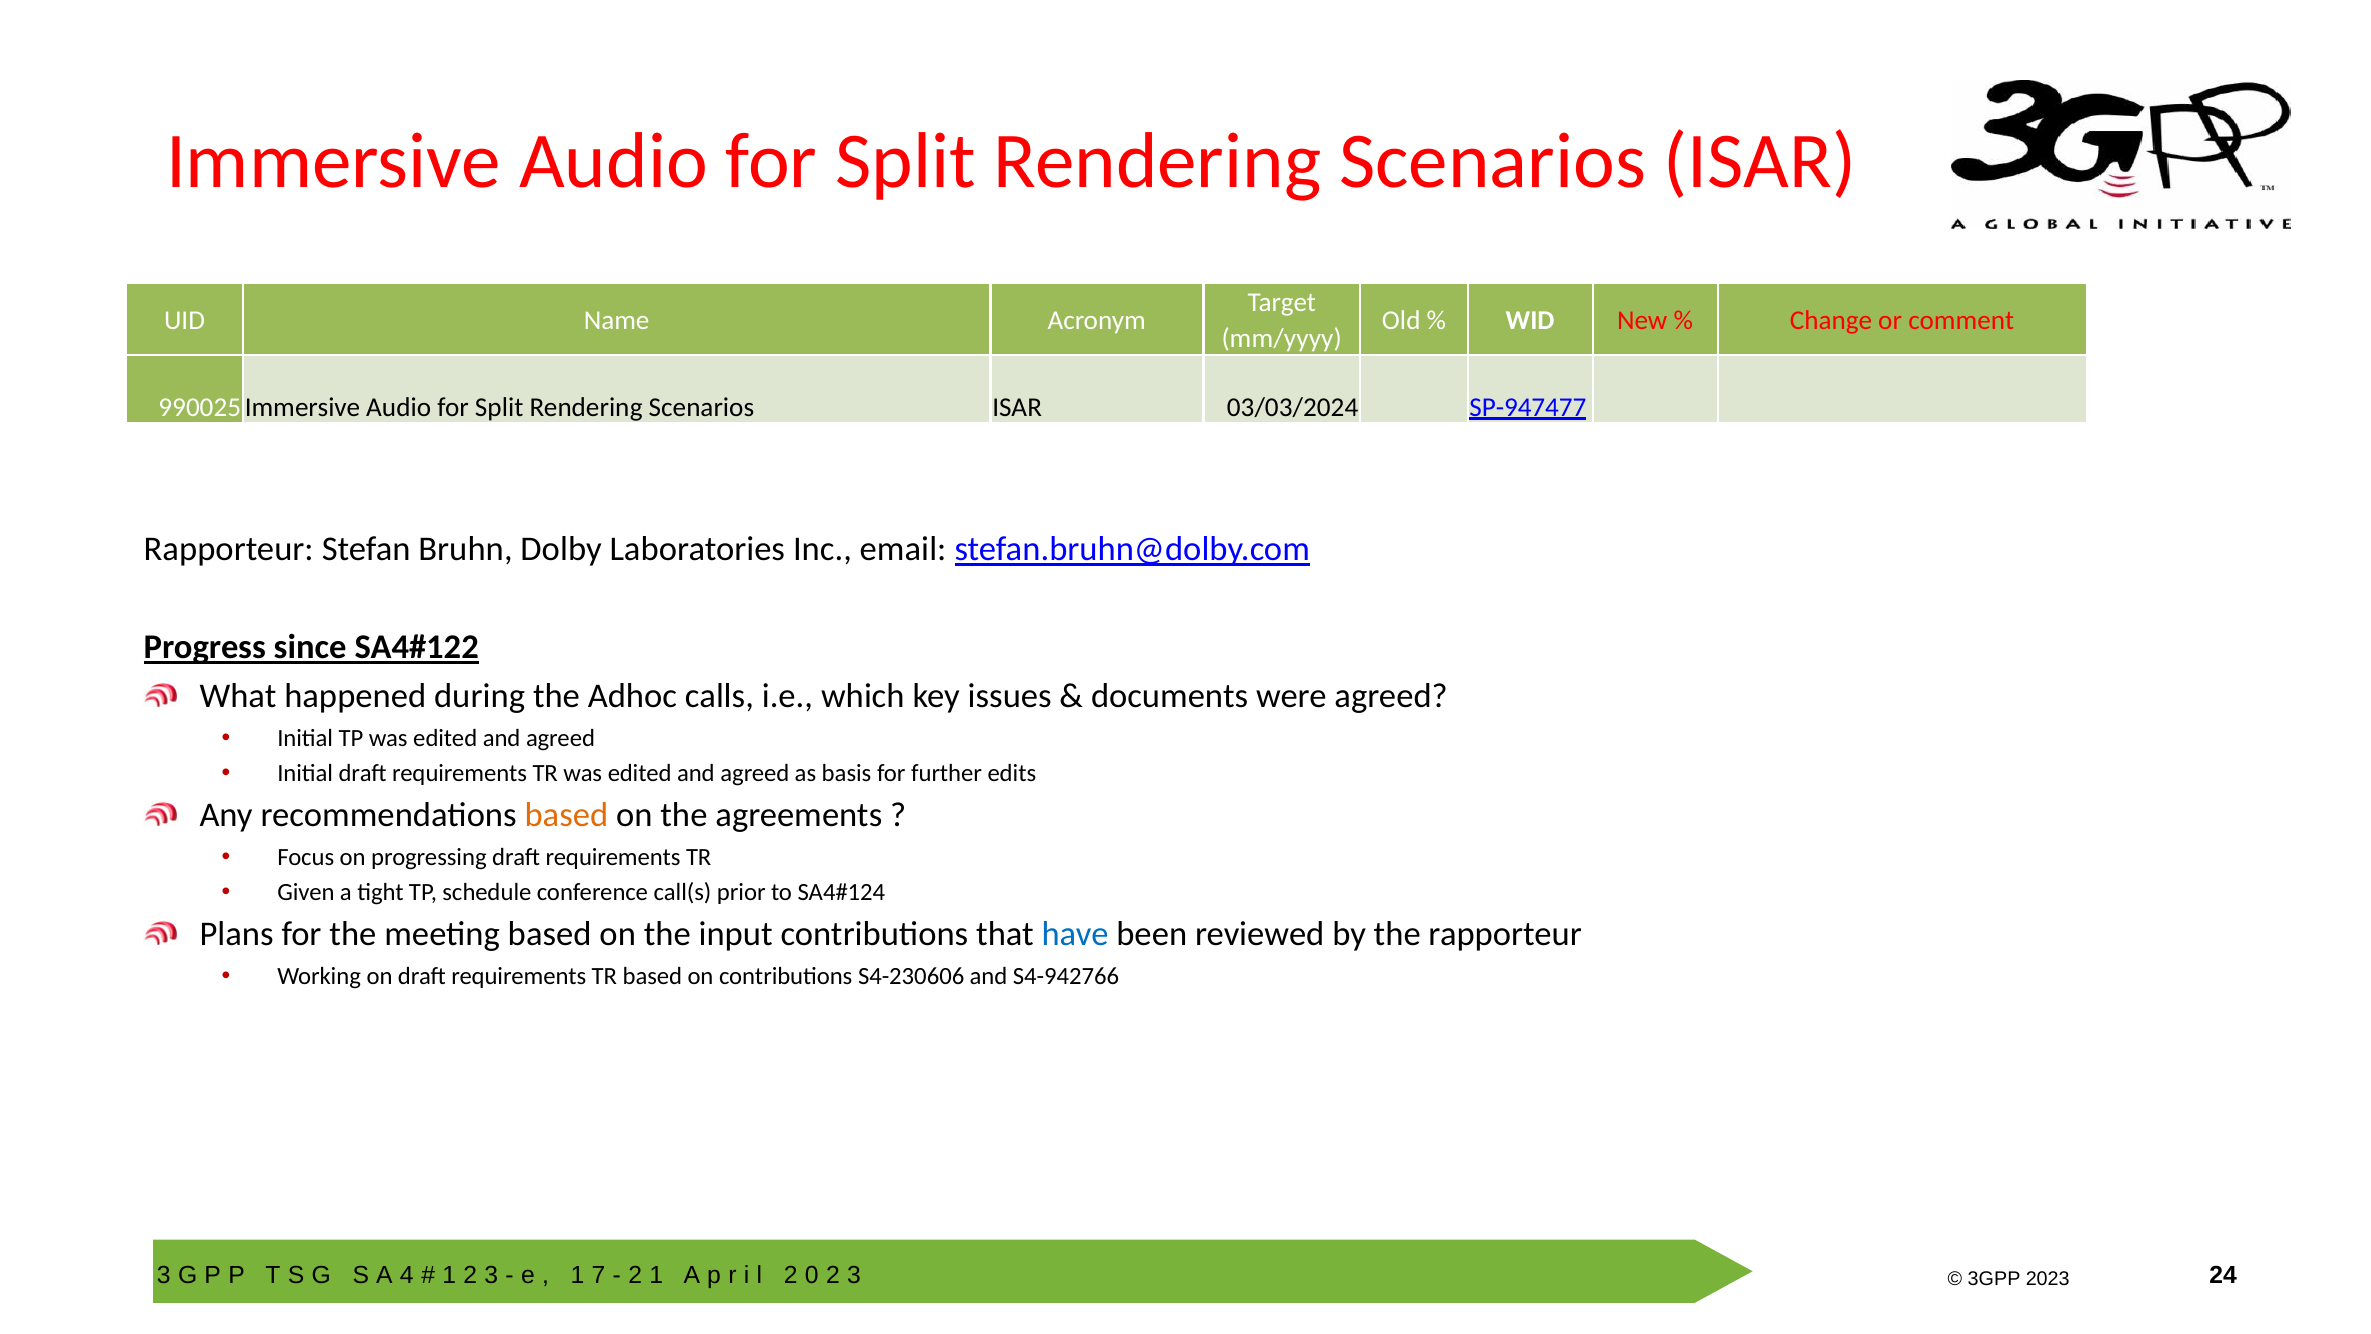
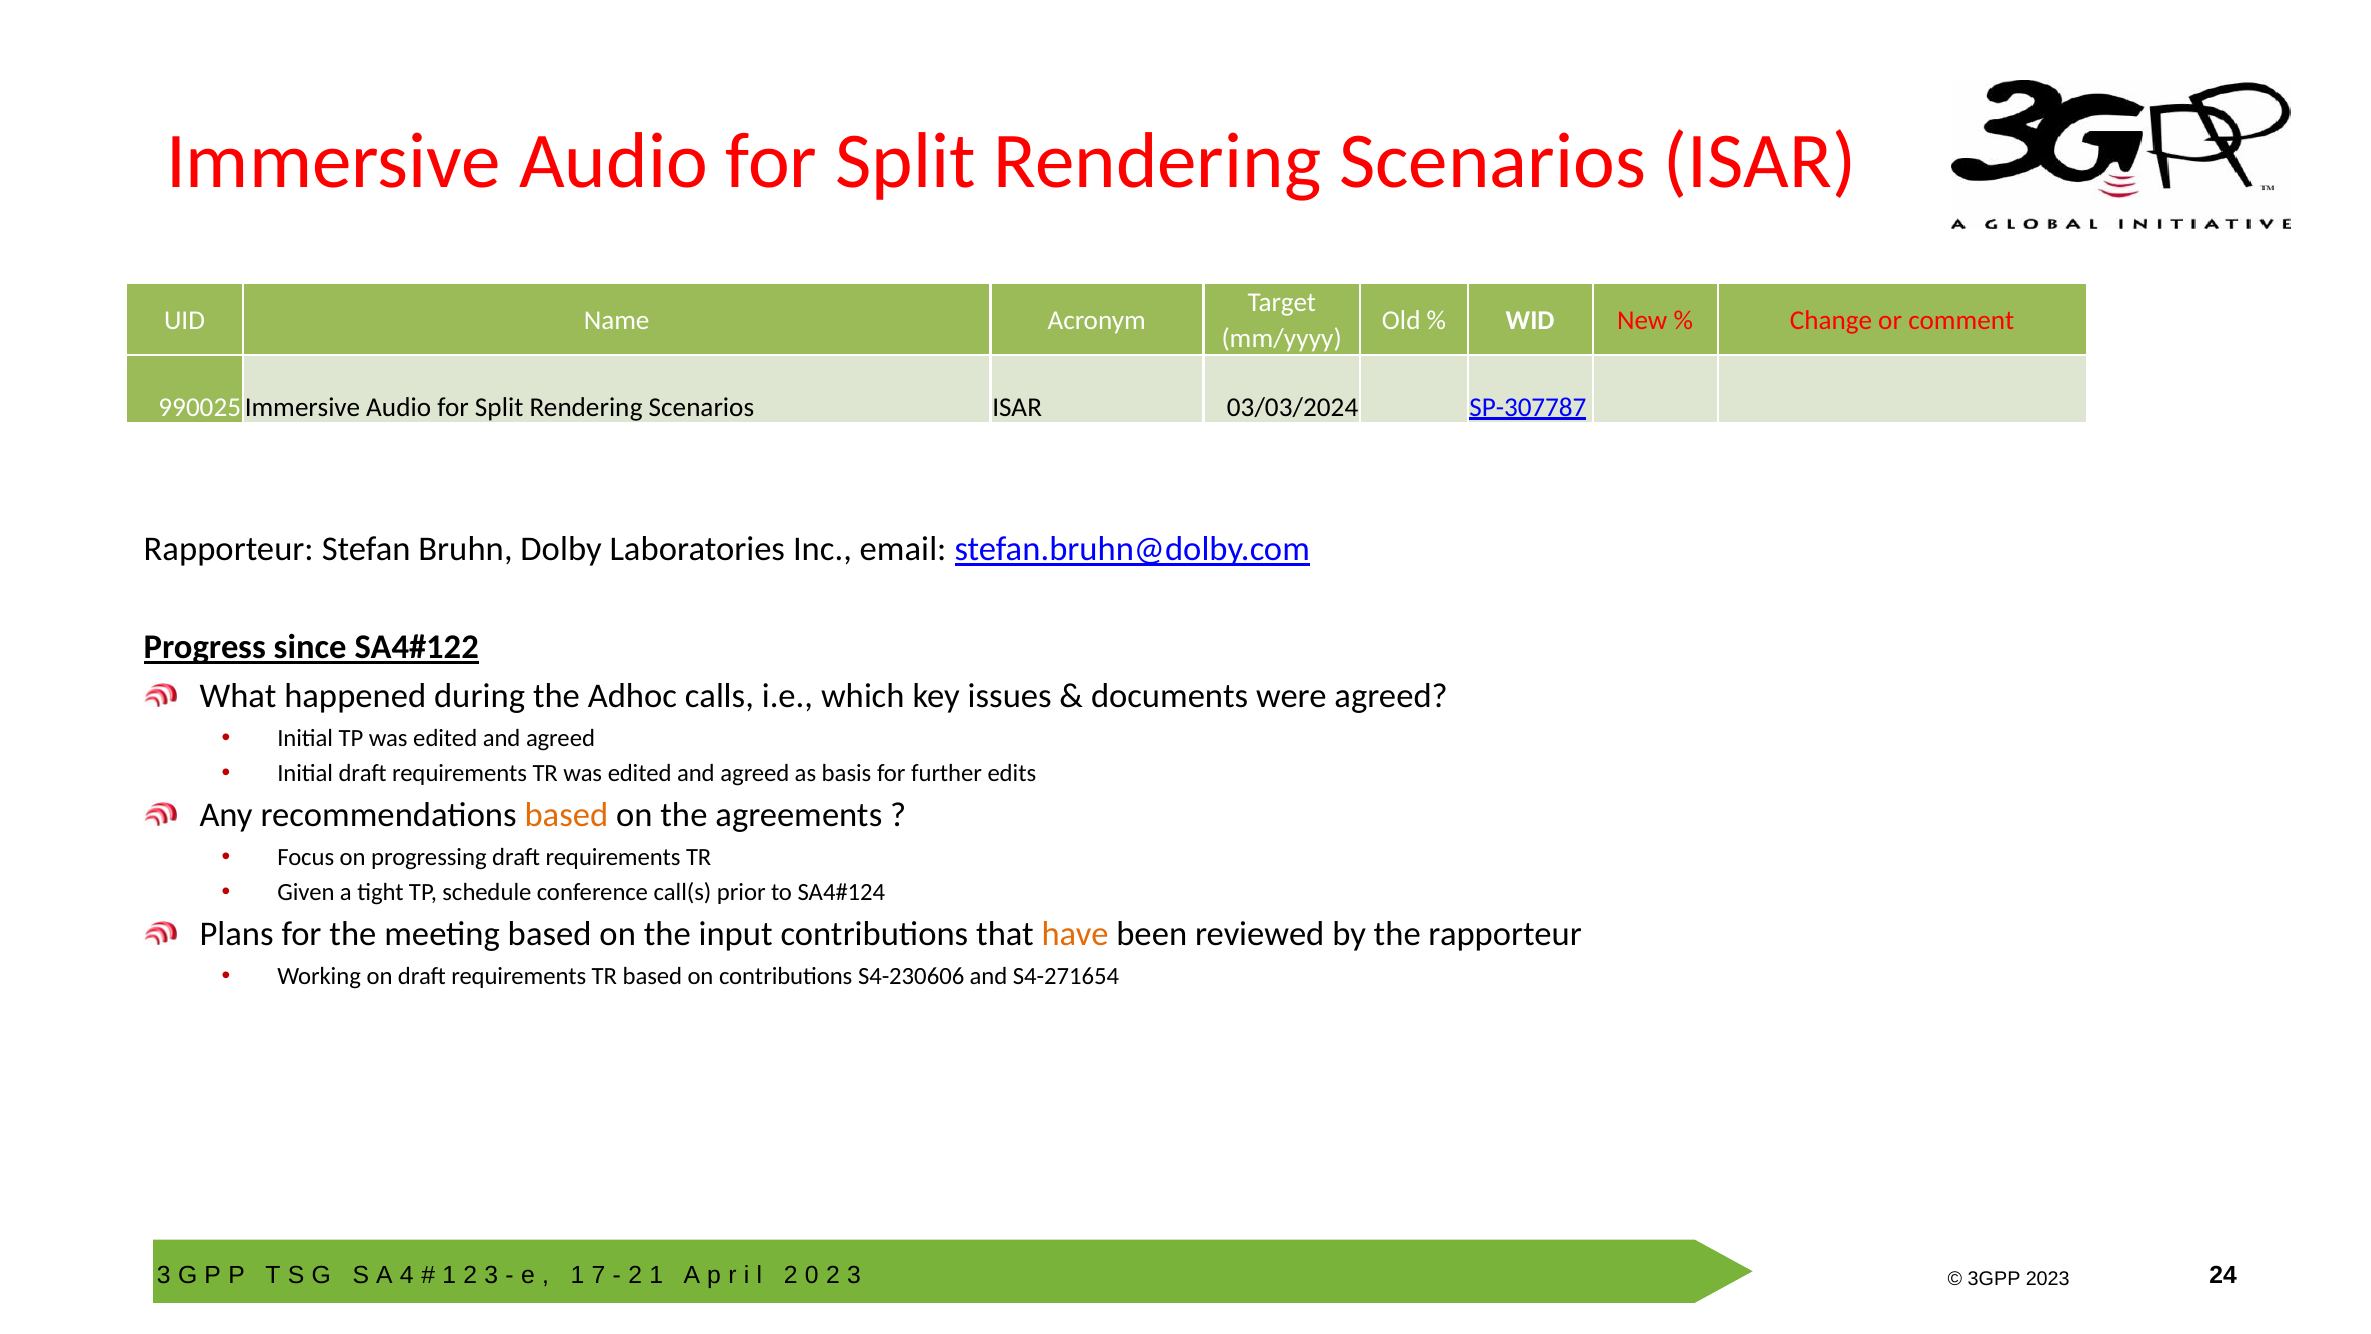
SP-947477: SP-947477 -> SP-307787 (1528, 407)
have colour: blue -> orange (1075, 934)
S4-942766: S4-942766 -> S4-271654 (1066, 976)
